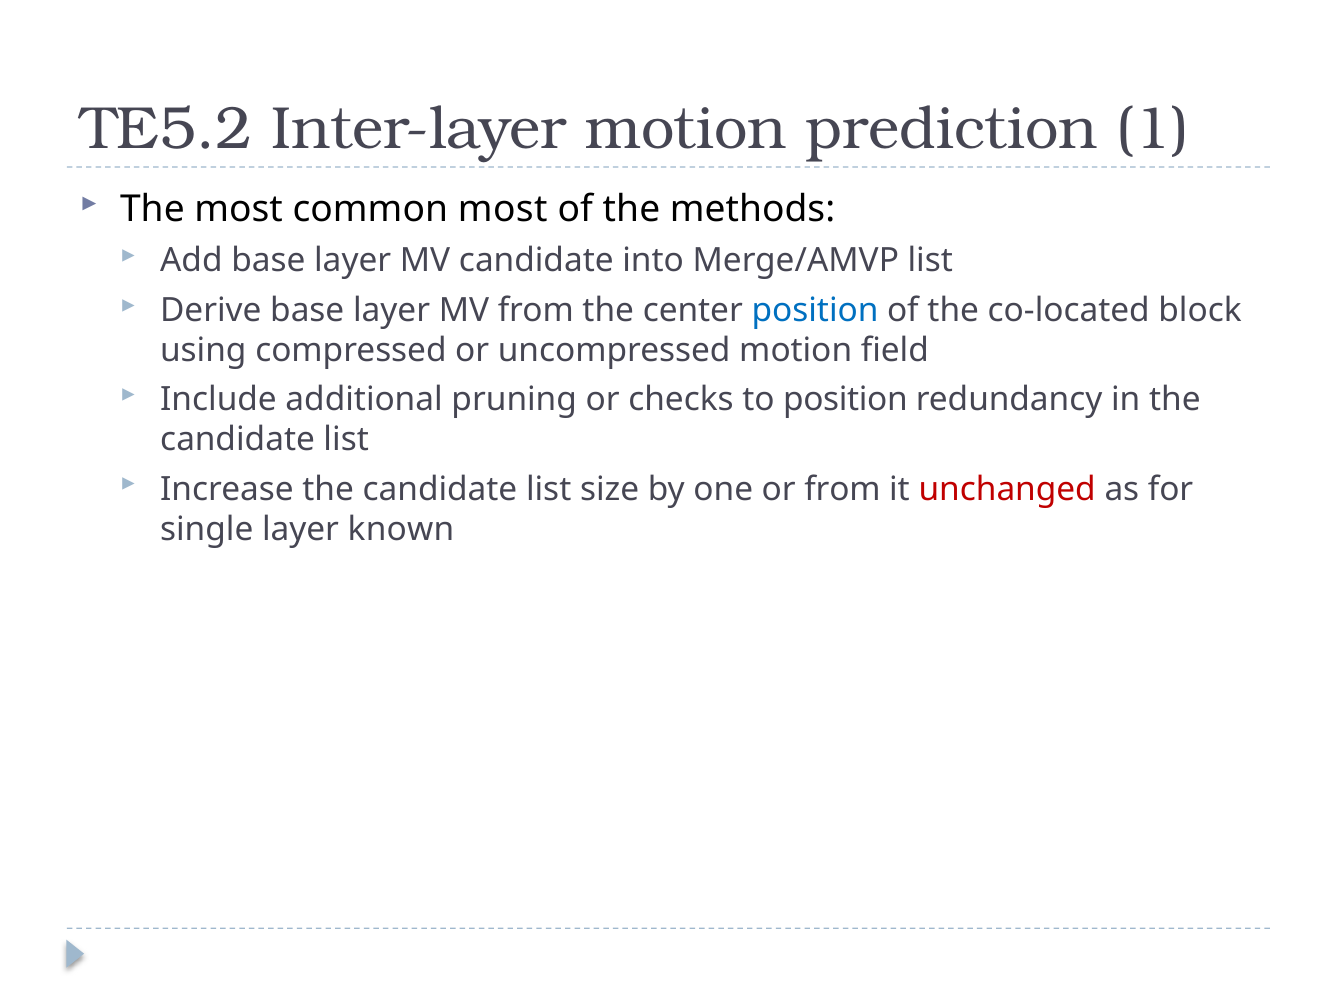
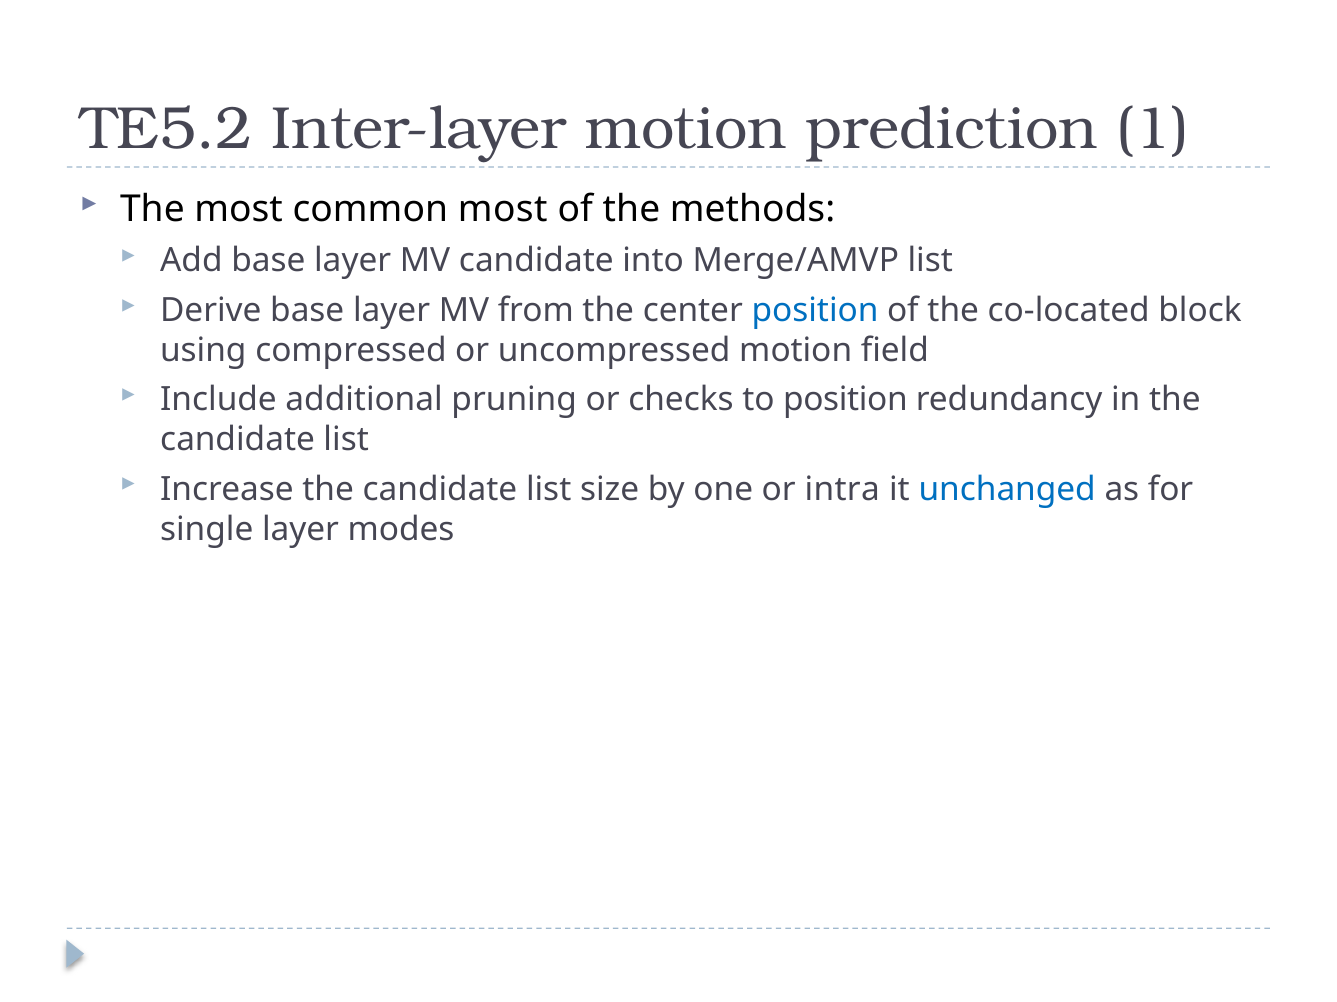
or from: from -> intra (842, 490)
unchanged colour: red -> blue (1007, 490)
known: known -> modes (401, 530)
